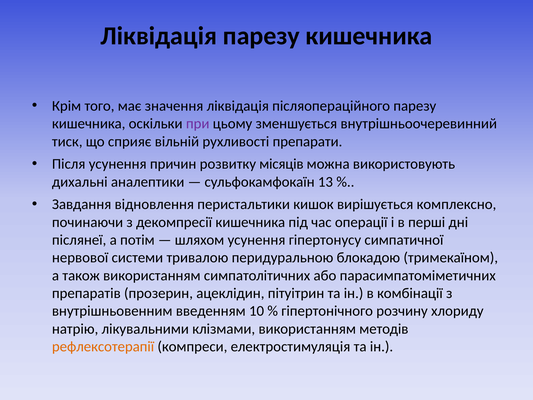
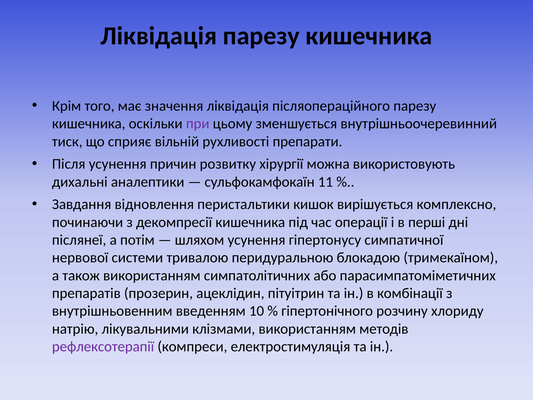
місяців: місяців -> хірургії (281, 164)
13: 13 -> 11 (325, 182)
рефлексотерапії colour: orange -> purple (103, 346)
